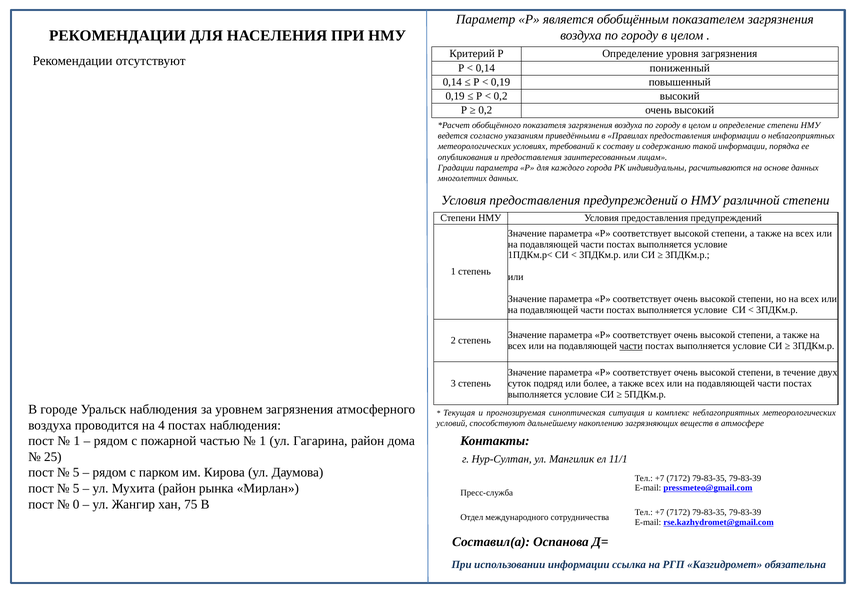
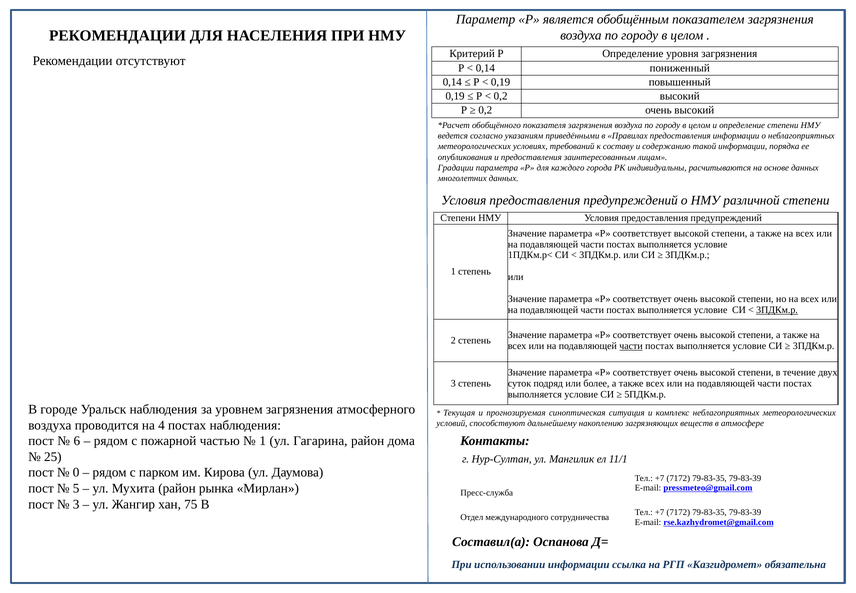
3ПДКм.р underline: none -> present (777, 310)
1: 1 -> 6 (77, 441)
5: 5 -> 0 (76, 472)
0: 0 -> 3 (76, 504)
